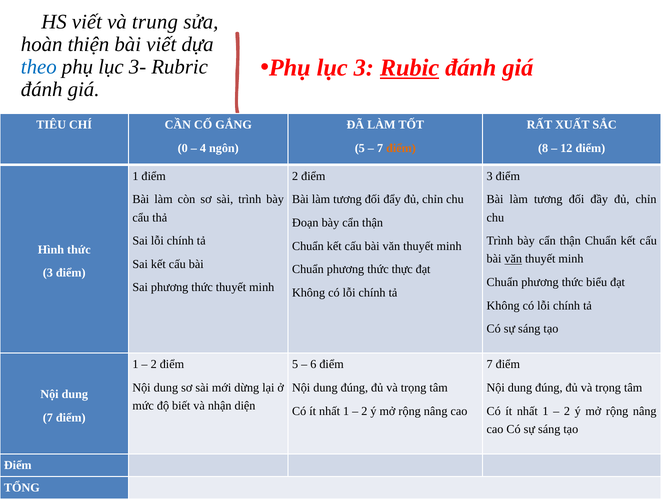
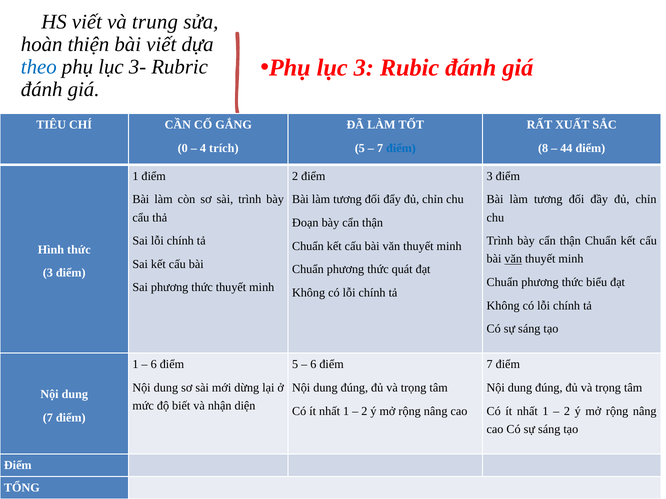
Rubic underline: present -> none (410, 68)
ngôn: ngôn -> trích (224, 148)
điểm colour: orange -> blue (401, 148)
12: 12 -> 44 (566, 148)
thực: thực -> quát (402, 270)
2: 2 -> 6 (154, 365)
